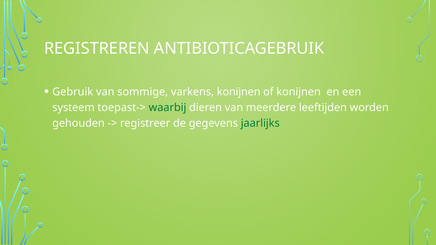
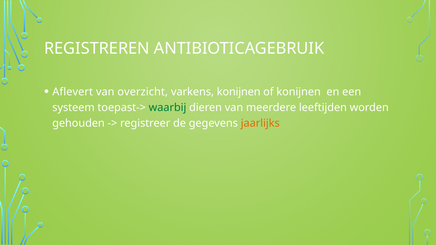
Gebruik: Gebruik -> Aflevert (73, 92)
sommige: sommige -> overzicht (143, 92)
jaarlijks colour: green -> orange (260, 123)
